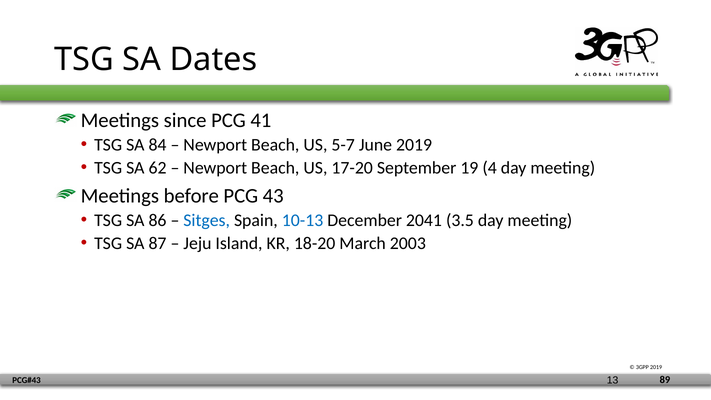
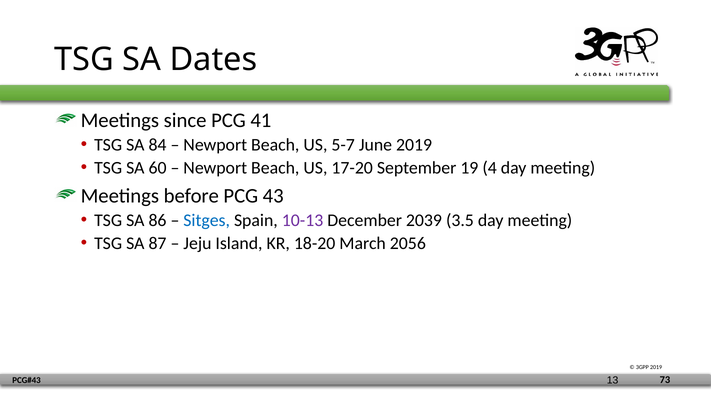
62: 62 -> 60 (158, 168)
10-13 colour: blue -> purple (303, 220)
2041: 2041 -> 2039 (424, 220)
2003: 2003 -> 2056 (408, 243)
89: 89 -> 73 (665, 380)
